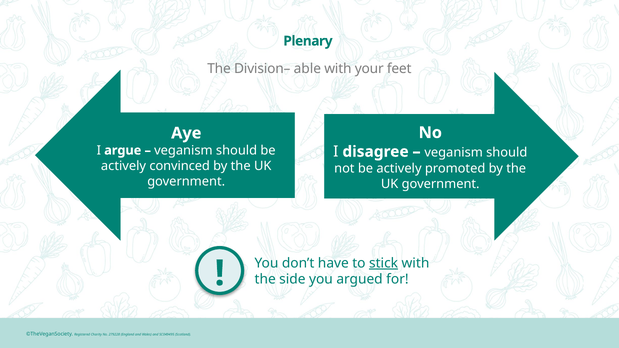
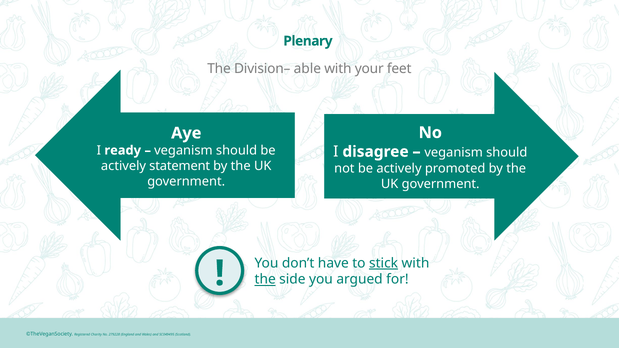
argue: argue -> ready (123, 150)
convinced: convinced -> statement (180, 166)
the underline: none -> present (265, 280)
